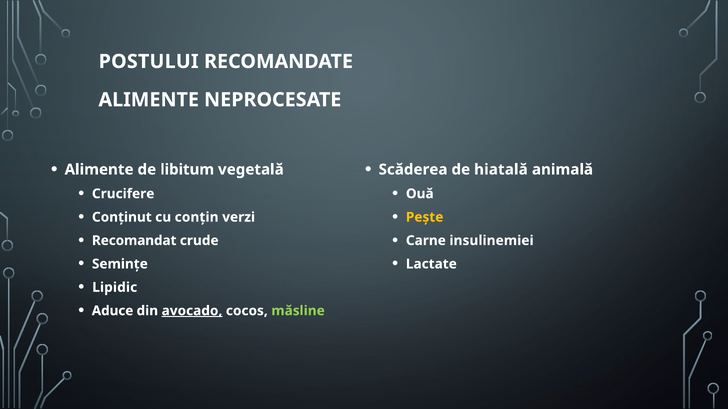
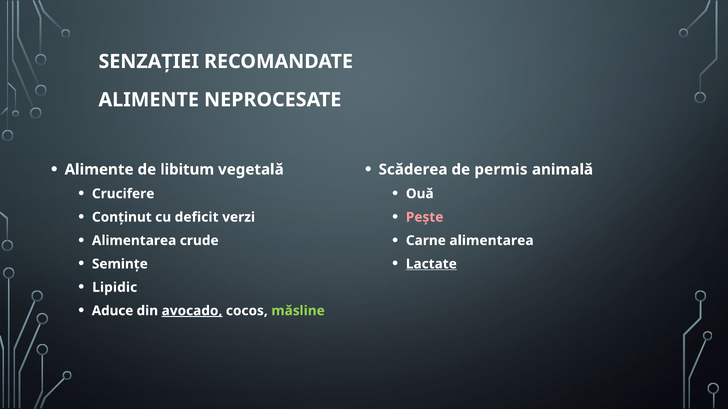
POSTULUI: POSTULUI -> SENZAȚIEI (149, 62)
hiatală: hiatală -> permis (501, 170)
conțin: conțin -> deficit (197, 217)
Pește colour: yellow -> pink (425, 217)
Recomandat: Recomandat -> Alimentarea (134, 241)
Carne insulinemiei: insulinemiei -> alimentarea (492, 241)
Lactate underline: none -> present (431, 264)
